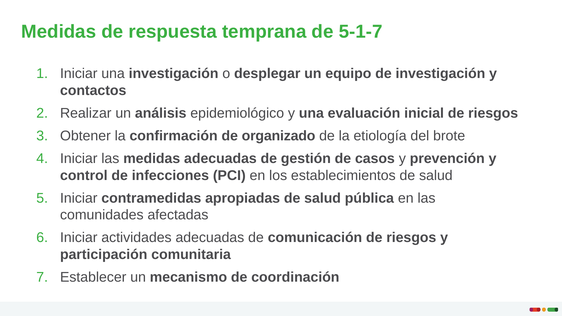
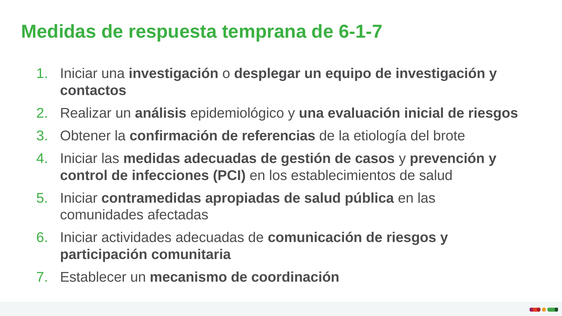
5-1-7: 5-1-7 -> 6-1-7 (361, 32)
organizado: organizado -> referencias (279, 136)
